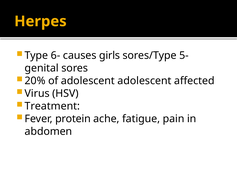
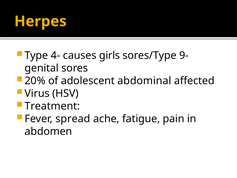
6-: 6- -> 4- (56, 55)
5-: 5- -> 9- (184, 55)
adolescent adolescent: adolescent -> abdominal (144, 81)
protein: protein -> spread (73, 119)
